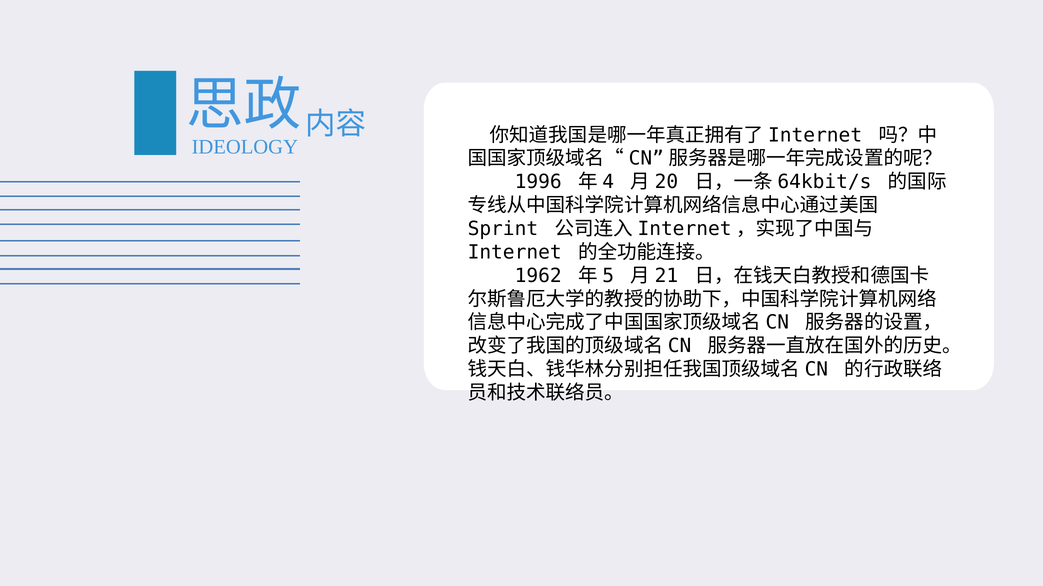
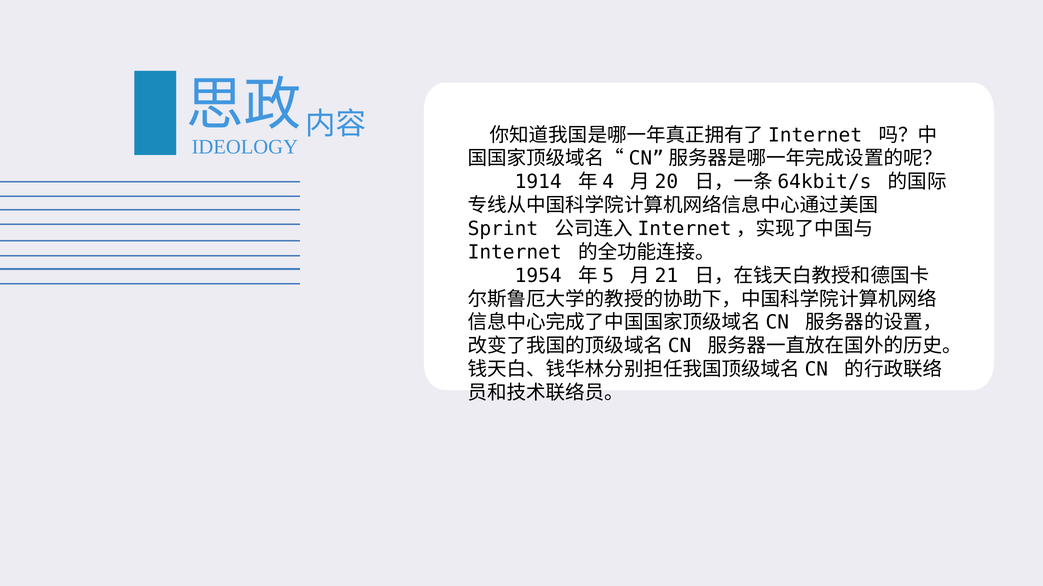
1996: 1996 -> 1914 (538, 182)
1962: 1962 -> 1954 (538, 276)
